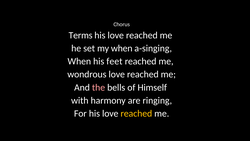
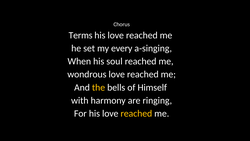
my when: when -> every (122, 48)
feet: feet -> soul (114, 61)
the colour: pink -> yellow (99, 87)
